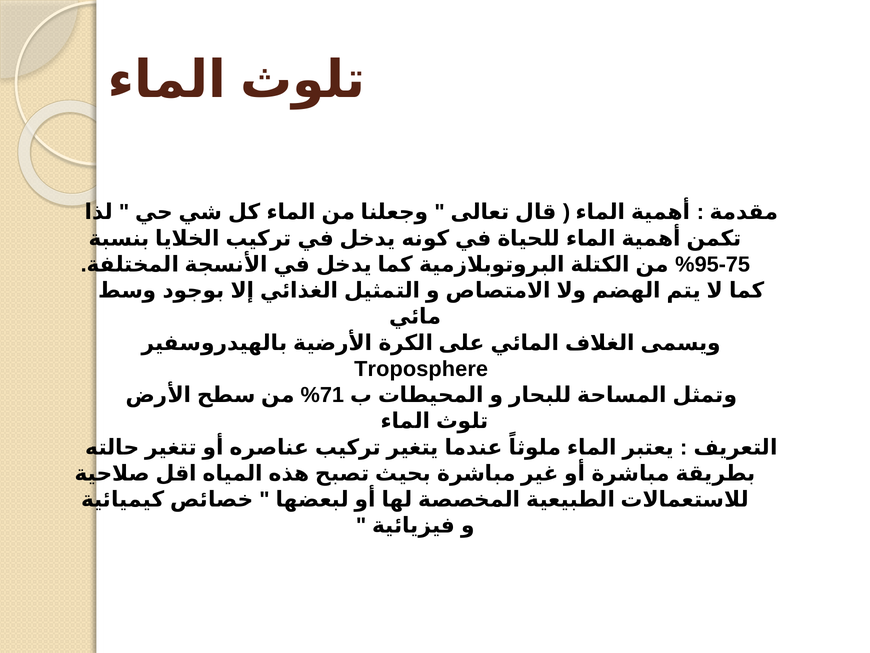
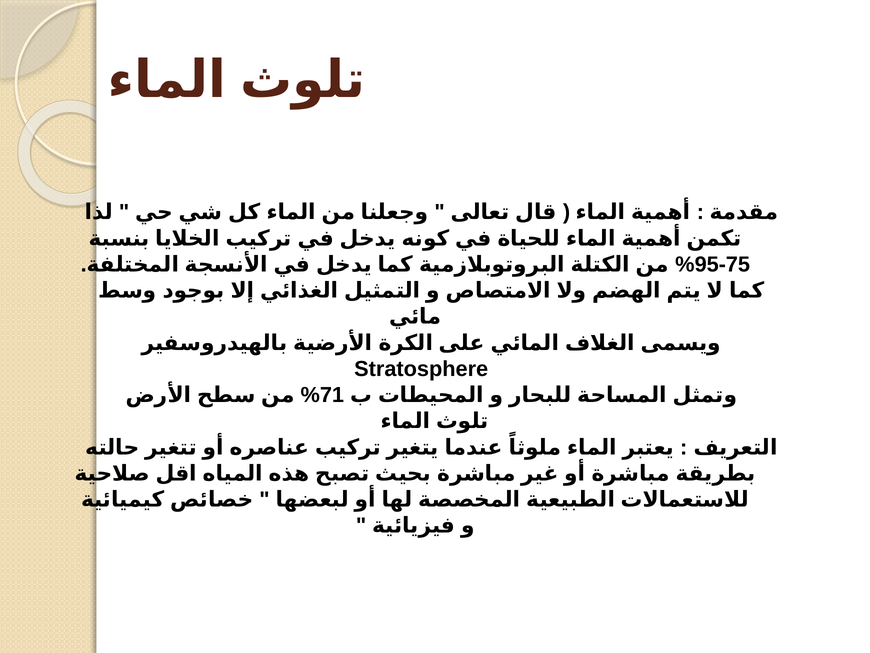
Troposphere: Troposphere -> Stratosphere (421, 369)
